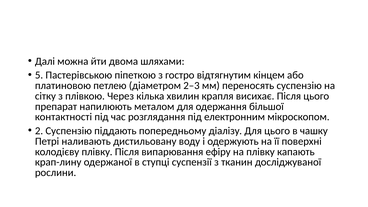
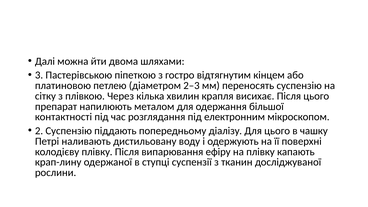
5: 5 -> 3 (39, 75)
